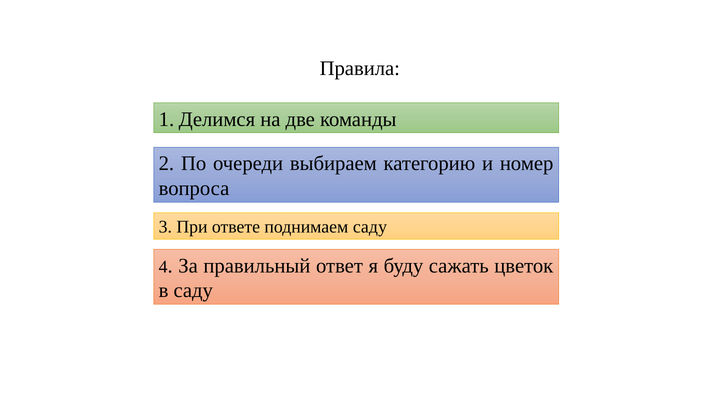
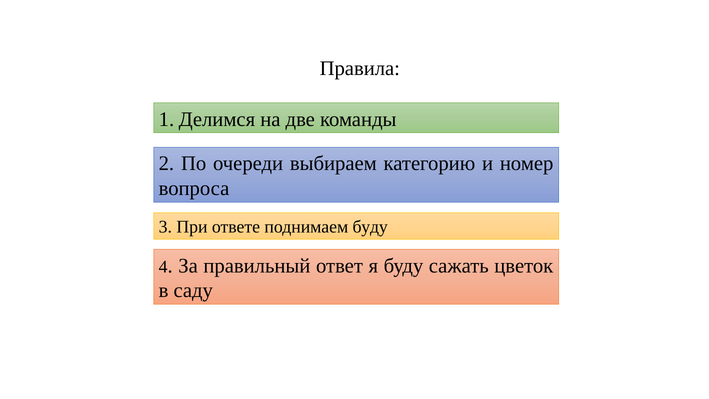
поднимаем саду: саду -> буду (370, 227)
